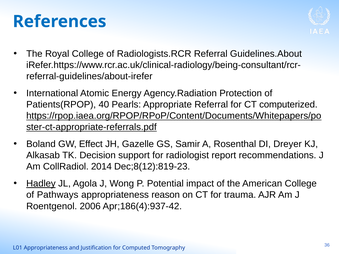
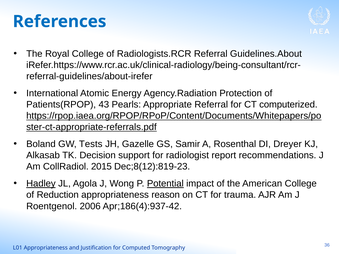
40: 40 -> 43 (104, 105)
Effect: Effect -> Tests (91, 144)
2014: 2014 -> 2015 (101, 167)
Potential underline: none -> present (165, 184)
Pathways: Pathways -> Reduction (58, 195)
